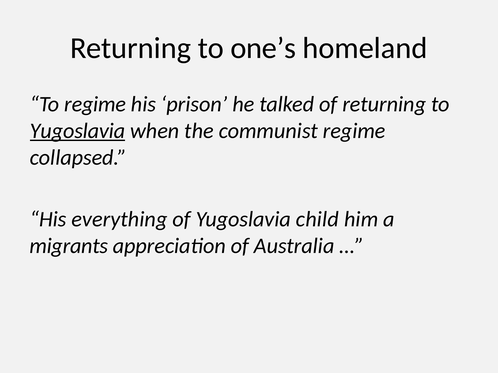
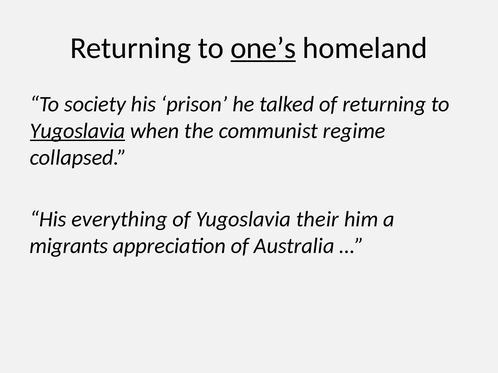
one’s underline: none -> present (263, 48)
To regime: regime -> society (95, 104)
child: child -> their (317, 220)
